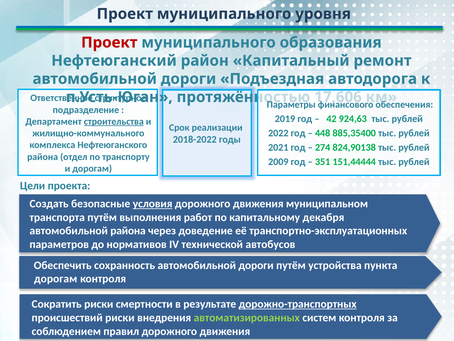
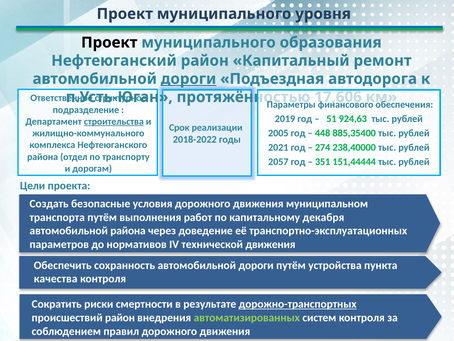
Проект colour: red -> black (109, 42)
дороги underline: none -> present (189, 79)
42: 42 -> 51 (331, 119)
2022: 2022 -> 2005 (278, 133)
824,90138: 824,90138 -> 238,40000 (354, 147)
2009: 2009 -> 2057 (278, 162)
условия underline: present -> none (153, 203)
технической автобусов: автобусов -> движения (271, 244)
дорогам: дорогам -> качества (56, 278)
происшествий риски: риски -> район (120, 317)
